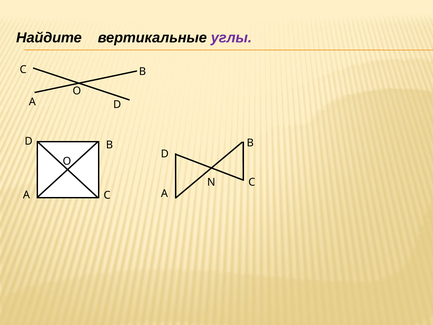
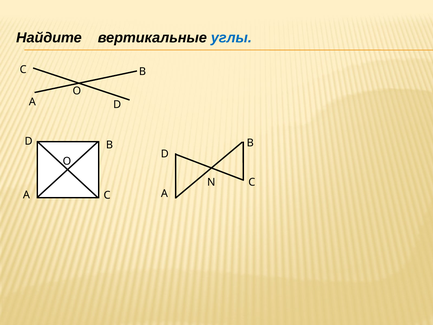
углы colour: purple -> blue (231, 38)
